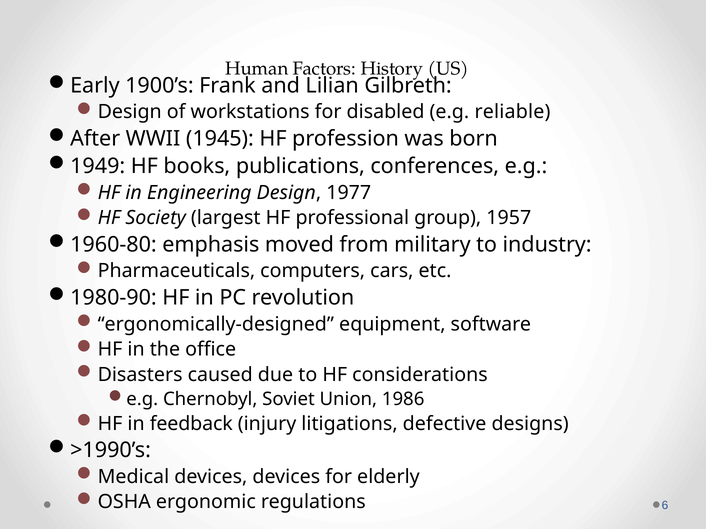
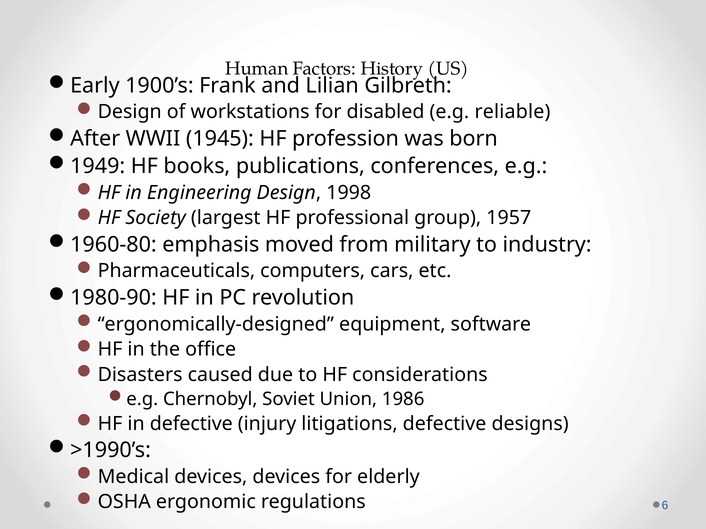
1977: 1977 -> 1998 (349, 193)
in feedback: feedback -> defective (191, 424)
